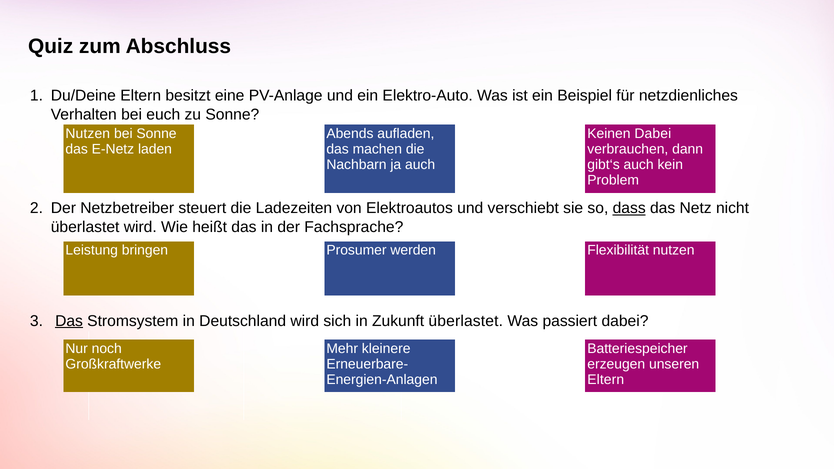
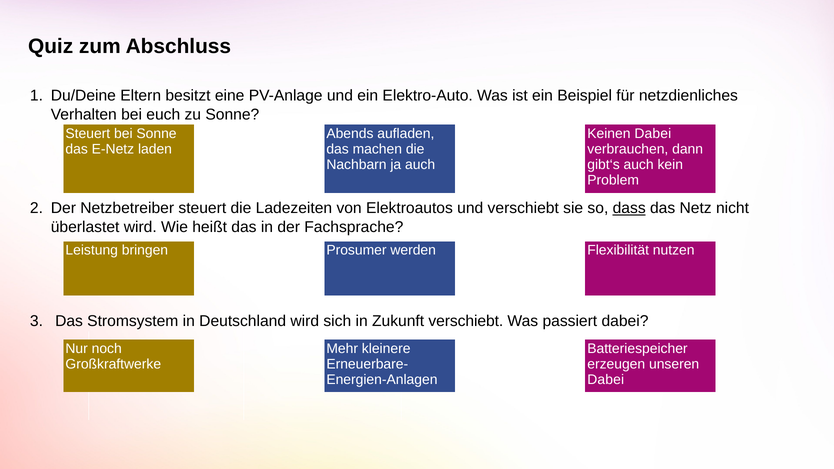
Nutzen: Nutzen -> Steuert (88, 133)
Das underline: present -> none (69, 321)
Zukunft überlastet: überlastet -> verschiebt (466, 321)
Eltern: Eltern -> Dabei (606, 380)
